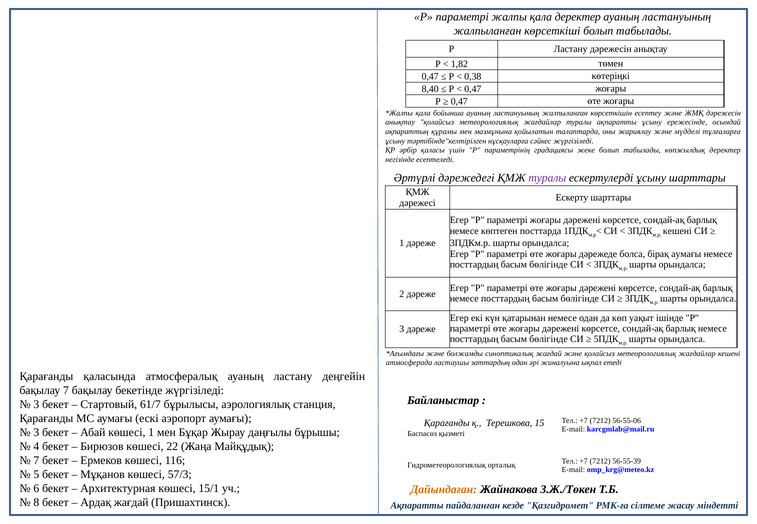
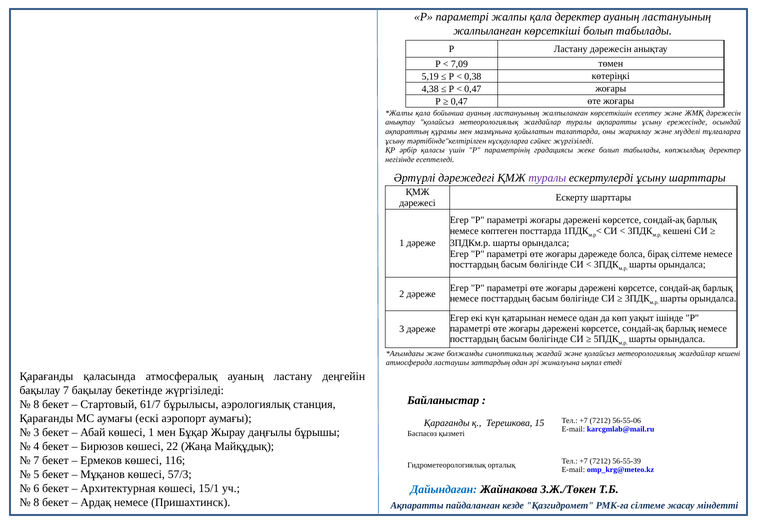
1,82: 1,82 -> 7,09 (459, 64)
0,47: 0,47 -> 5,19 (430, 77)
8,40: 8,40 -> 4,38 (430, 89)
бірақ аумағы: аумағы -> сілтеме (686, 254)
3: 3 -> 8 (36, 405)
Дайындаған colour: orange -> blue (444, 489)
Ардақ жағдай: жағдай -> немесе (131, 502)
